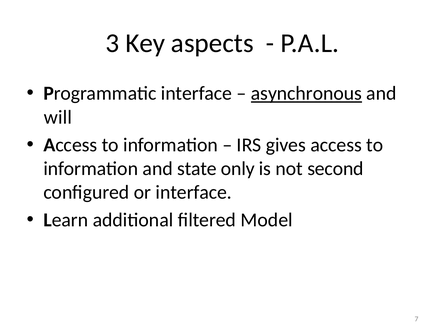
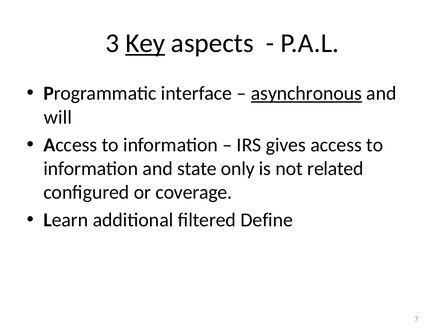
Key underline: none -> present (145, 43)
second: second -> related (336, 169)
or interface: interface -> coverage (194, 192)
Model: Model -> Define (267, 220)
